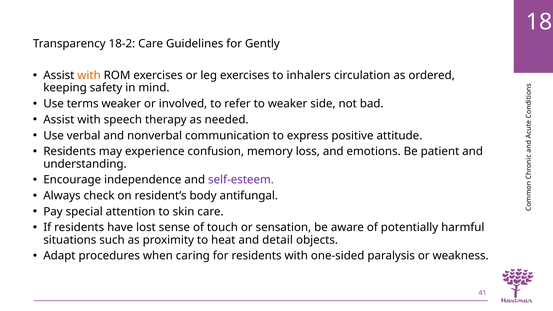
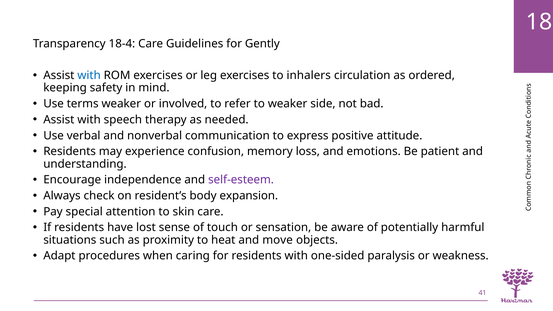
18-2: 18-2 -> 18-4 (122, 44)
with colour: orange -> blue (89, 75)
antifungal: antifungal -> expansion (249, 196)
detail: detail -> move (278, 240)
